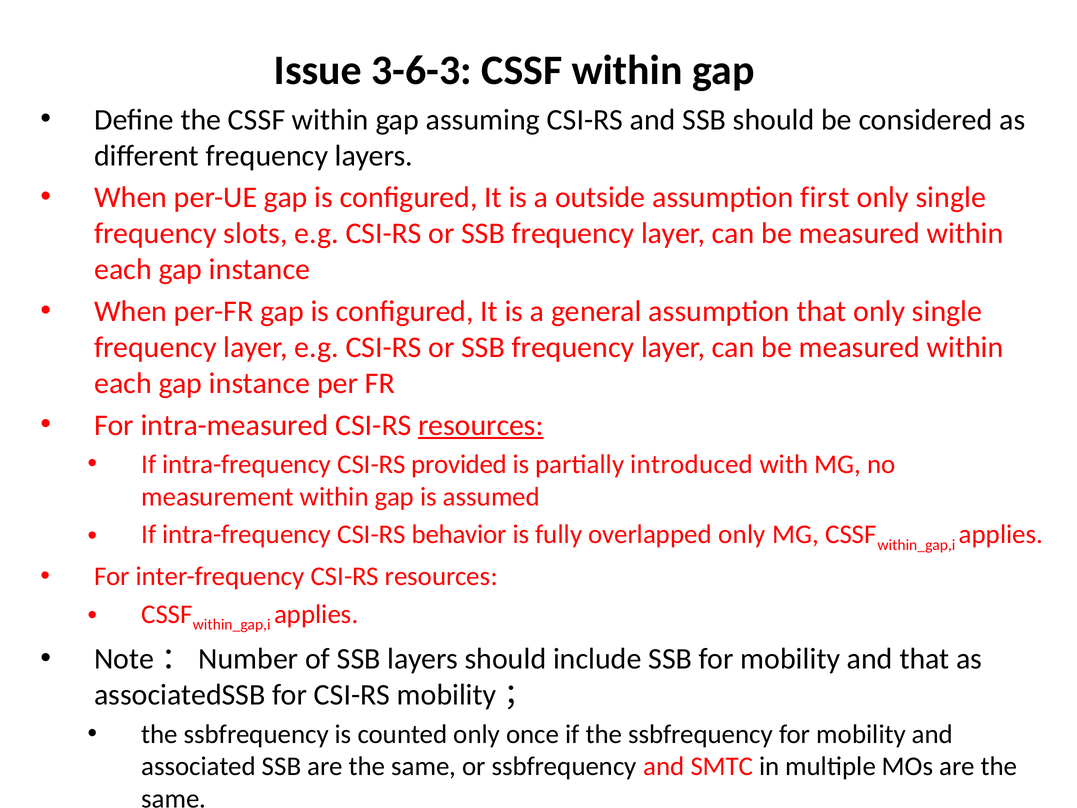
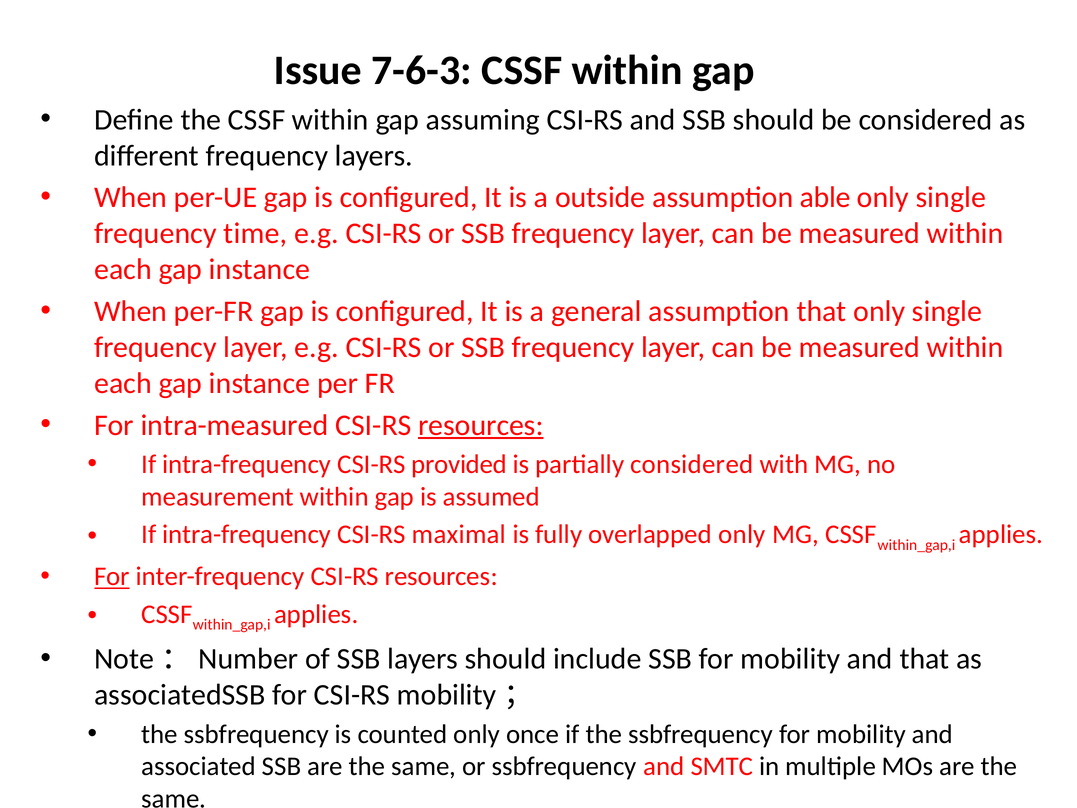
3-6-3: 3-6-3 -> 7-6-3 (422, 70)
first: first -> able (825, 198)
slots: slots -> time (255, 233)
partially introduced: introduced -> considered (692, 464)
behavior: behavior -> maximal (459, 534)
For underline: none -> present (112, 576)
